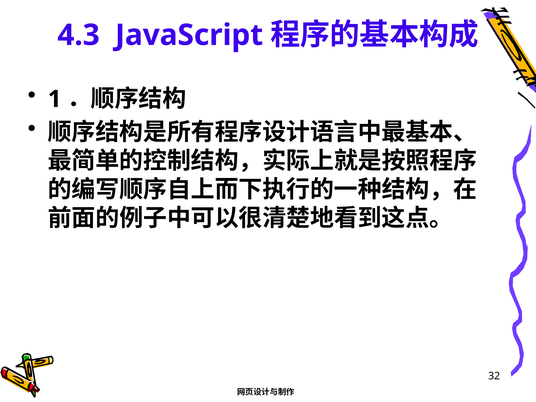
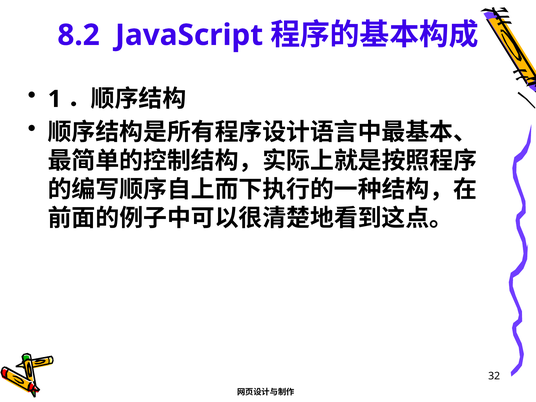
4.3: 4.3 -> 8.2 (79, 35)
